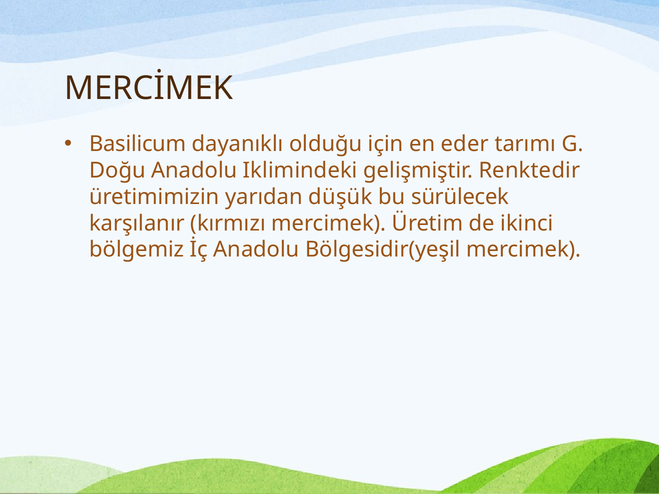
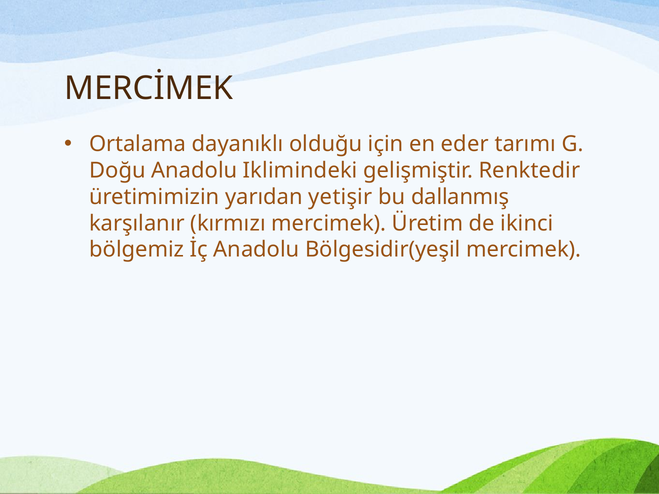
Basilicum: Basilicum -> Ortalama (138, 144)
düşük: düşük -> yetişir (340, 197)
sürülecek: sürülecek -> dallanmış (460, 197)
